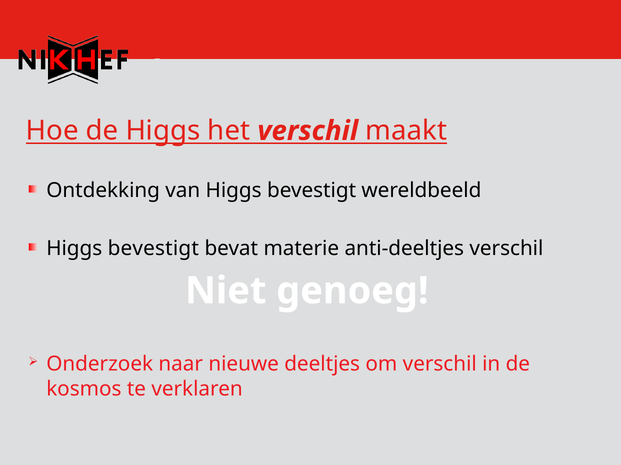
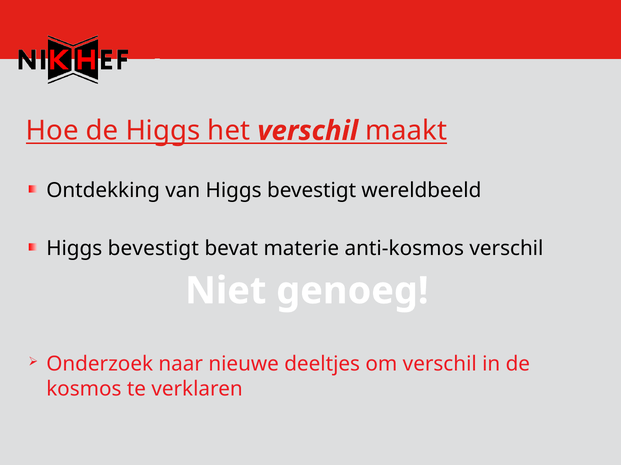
anti-deeltjes: anti-deeltjes -> anti-kosmos (404, 249)
